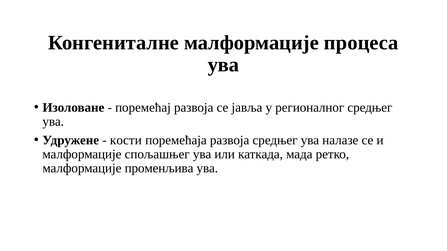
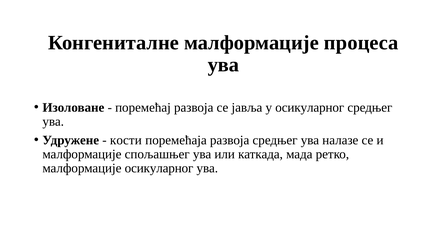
у регионалног: регионалног -> осикуларног (310, 108)
малформације променљива: променљива -> осикуларног (159, 169)
